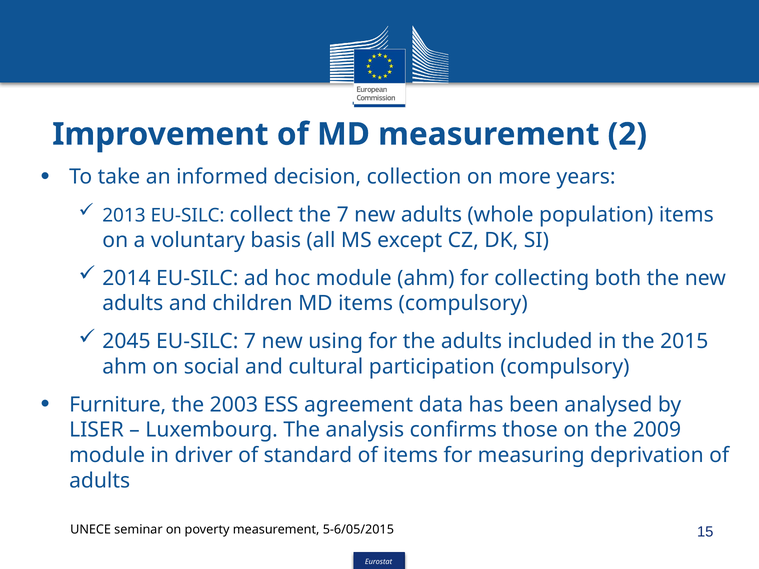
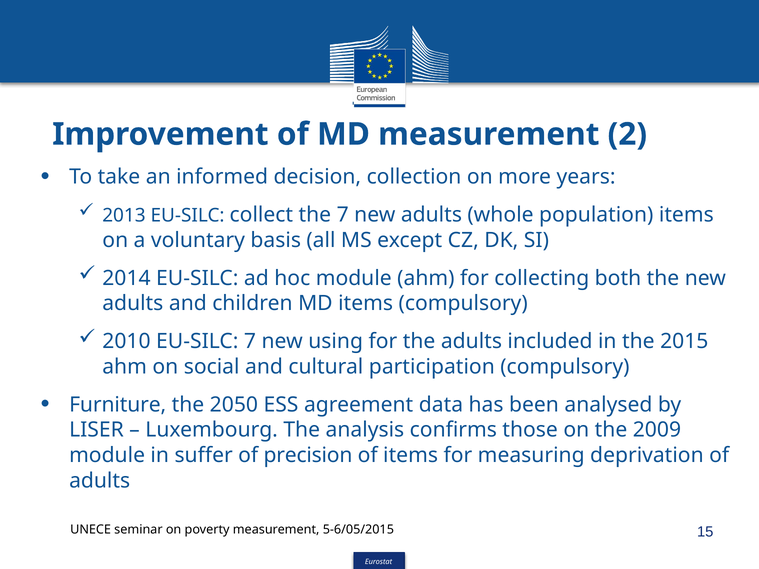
2045: 2045 -> 2010 (126, 342)
2003: 2003 -> 2050 (234, 405)
driver: driver -> suffer (204, 456)
standard: standard -> precision (308, 456)
